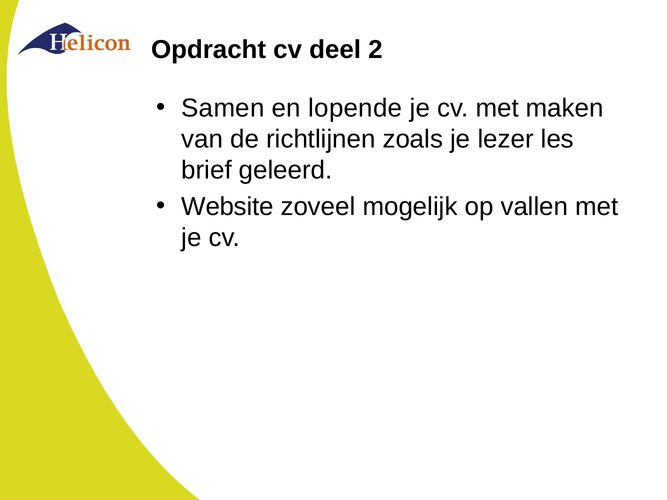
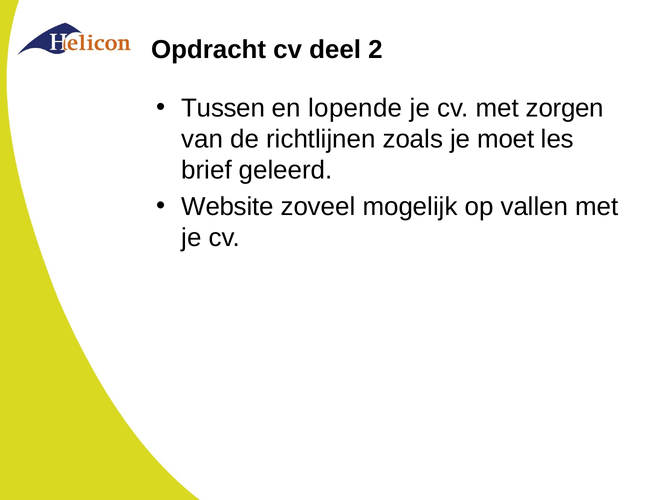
Samen: Samen -> Tussen (223, 108)
maken: maken -> zorgen (565, 108)
lezer: lezer -> moet (506, 139)
